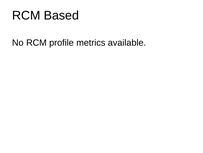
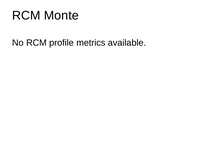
Based: Based -> Monte (61, 15)
